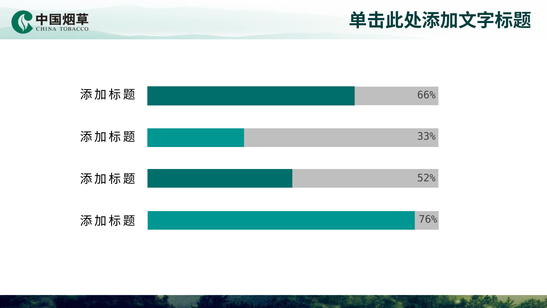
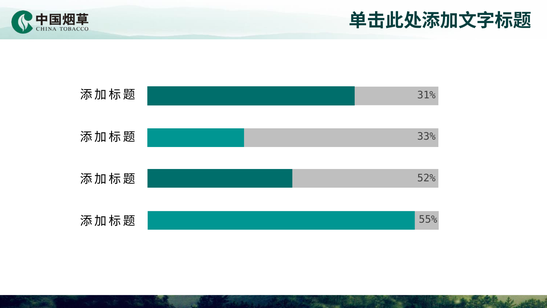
66%: 66% -> 31% (426, 95)
76%: 76% -> 55% (428, 219)
